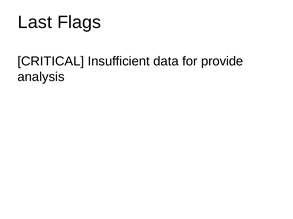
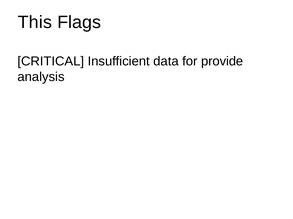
Last: Last -> This (35, 22)
